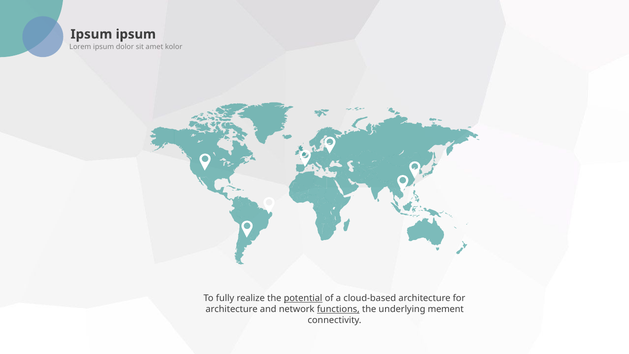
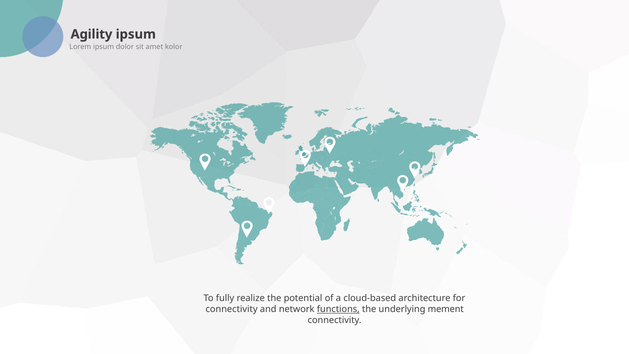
Ipsum: Ipsum -> Agility (91, 34)
potential underline: present -> none (303, 298)
architecture: architecture -> connectivity (232, 309)
